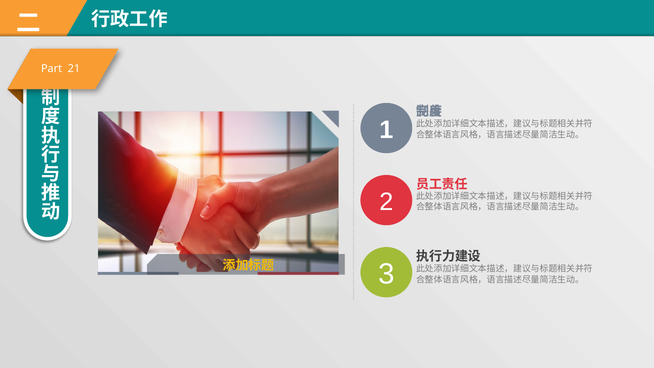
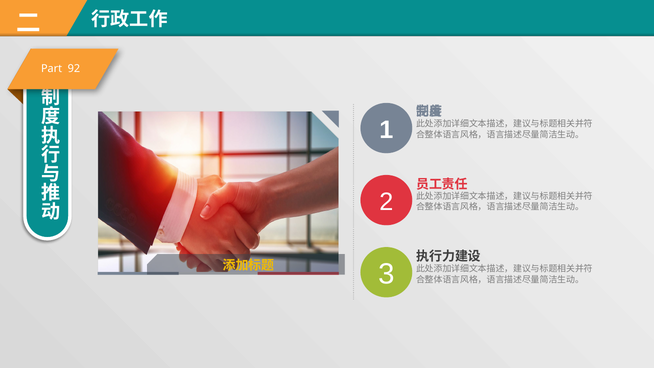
21: 21 -> 92 (74, 69)
